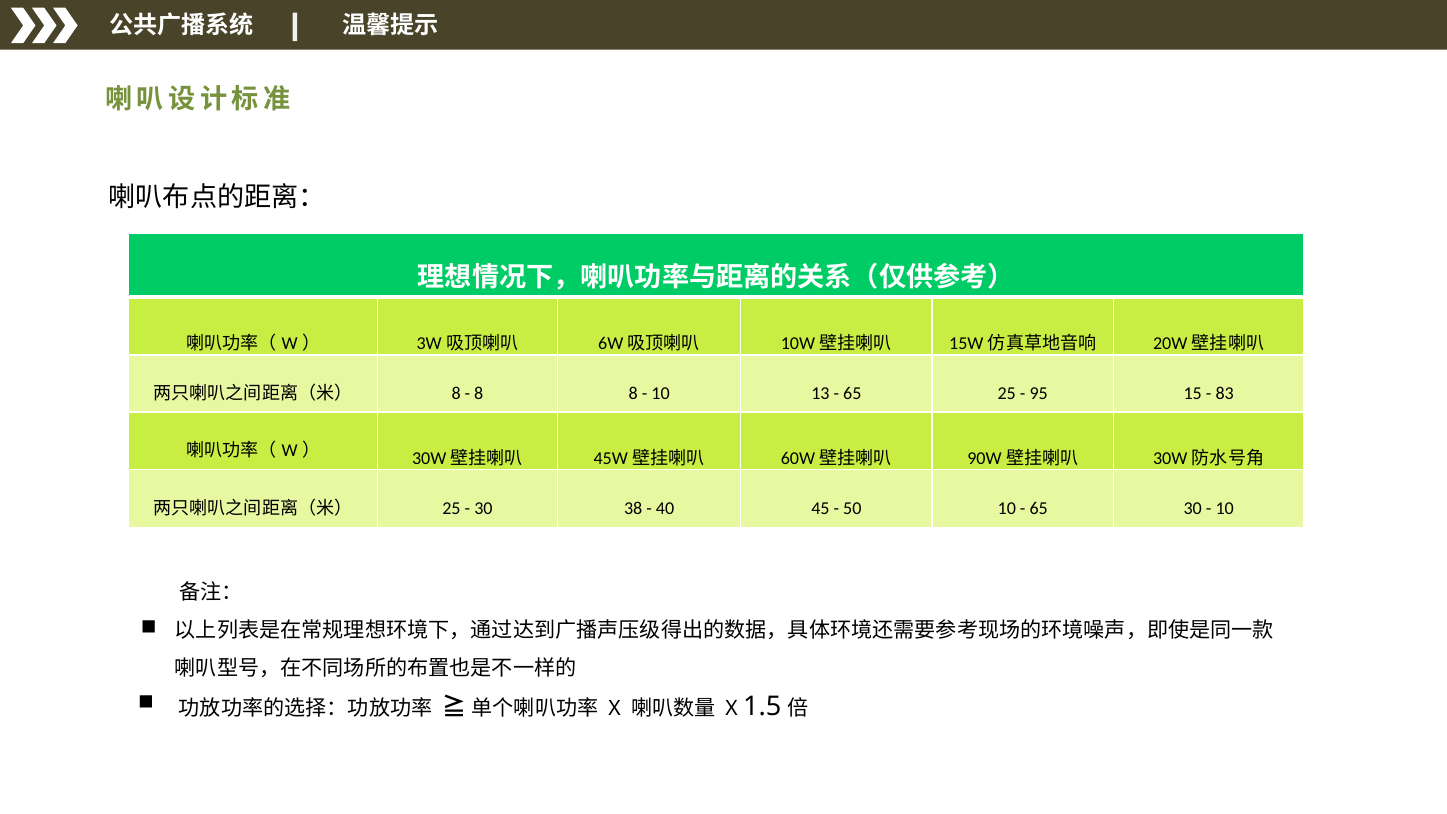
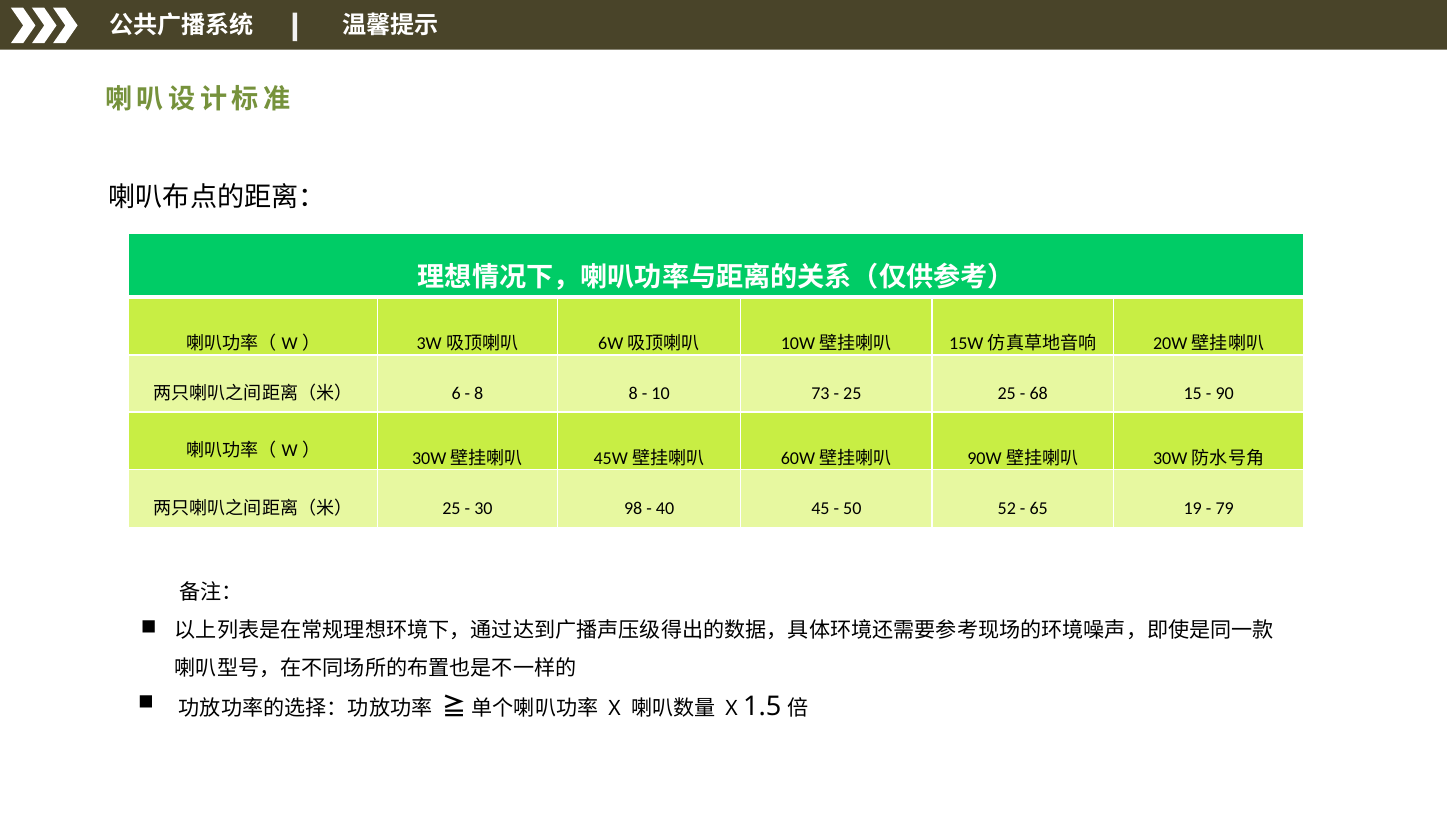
8: 8 -> 6 (456, 394)
13: 13 -> 73 (820, 394)
65: 65 -> 25 (852, 394)
95: 95 -> 68 (1039, 394)
83: 83 -> 90 (1225, 394)
38: 38 -> 98 (633, 508)
50 10: 10 -> 52 (1007, 508)
65 30: 30 -> 19 (1193, 508)
10: 10 -> 79 (1225, 508)
